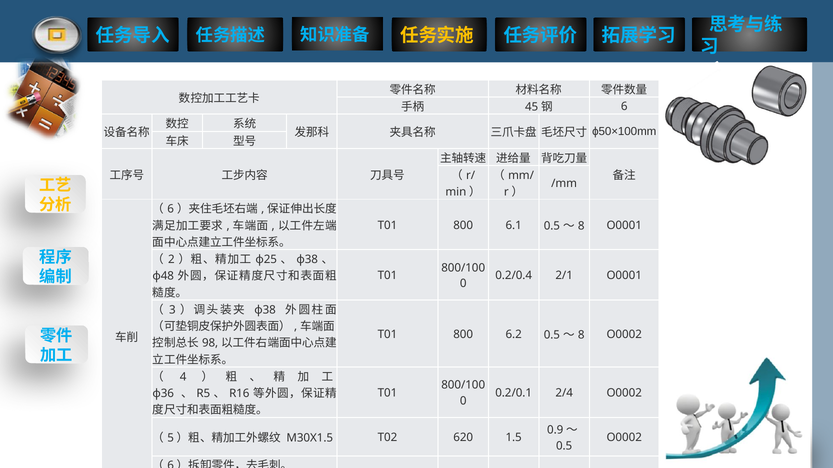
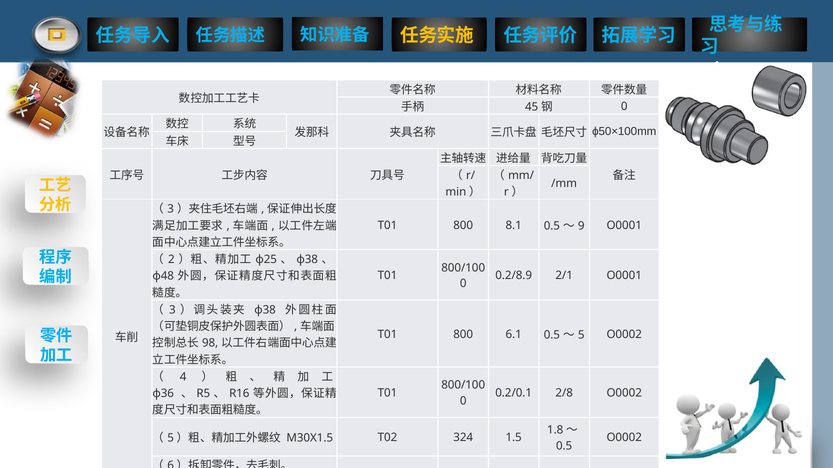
6: 6 -> 0 (624, 107)
6: 6 -> 3 (171, 209)
6.1: 6.1 -> 8.1 (514, 226)
8: 8 -> 9 (581, 226)
0.2/0.4: 0.2/0.4 -> 0.2/8.9 (514, 276)
6.2: 6.2 -> 6.1 (514, 335)
8: 8 -> 5 (581, 335)
2/4: 2/4 -> 2/8 (564, 393)
0.9: 0.9 -> 1.8 (555, 431)
620: 620 -> 324 (463, 438)
